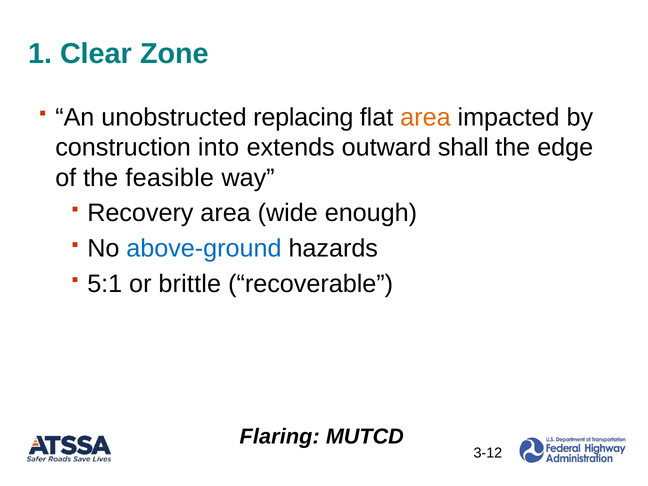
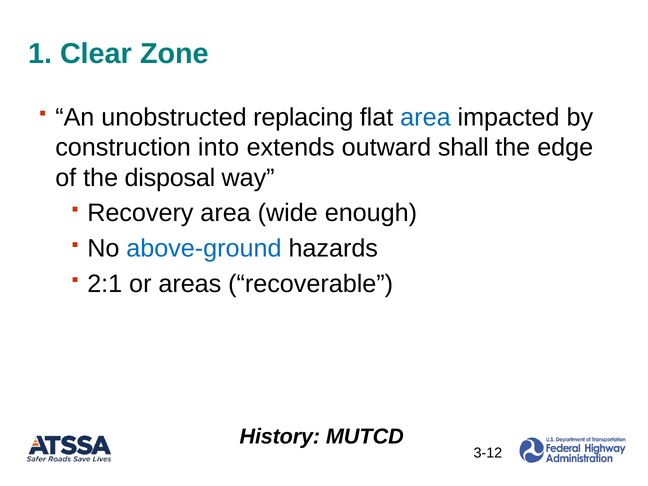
area colour: orange -> blue (425, 117)
feasible: feasible -> disposal (170, 178)
5:1: 5:1 -> 2:1 (105, 284)
brittle: brittle -> areas (190, 284)
Flaring: Flaring -> History (280, 437)
